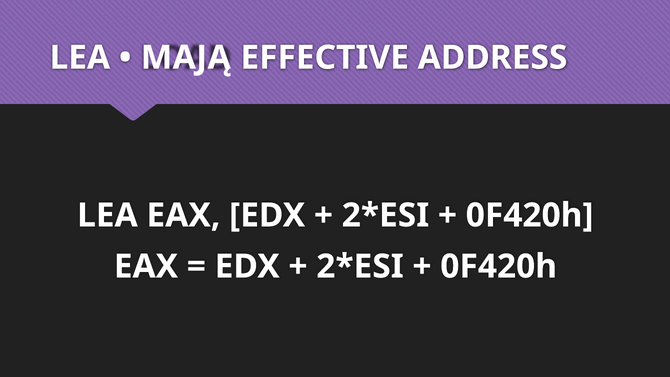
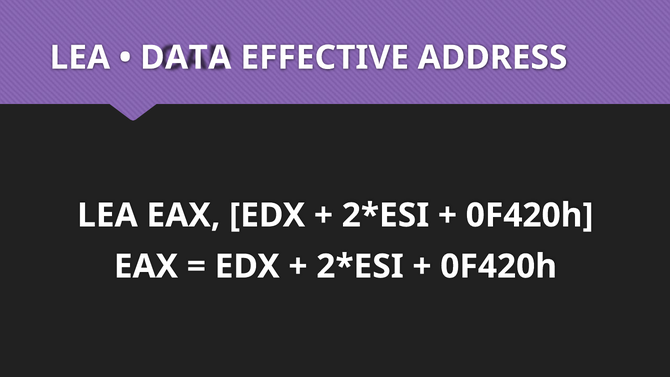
MAJĄ: MAJĄ -> DATA (186, 58)
